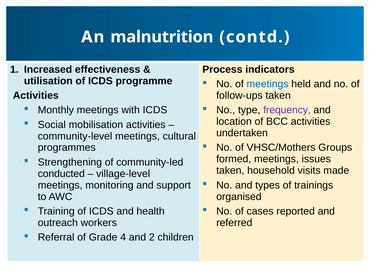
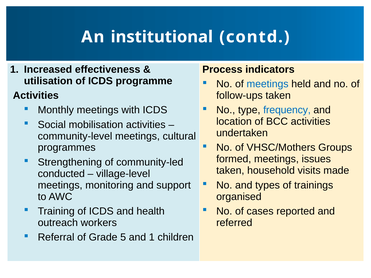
malnutrition: malnutrition -> institutional (162, 37)
frequency colour: purple -> blue (287, 110)
4: 4 -> 5 (123, 237)
and 2: 2 -> 1 (152, 237)
